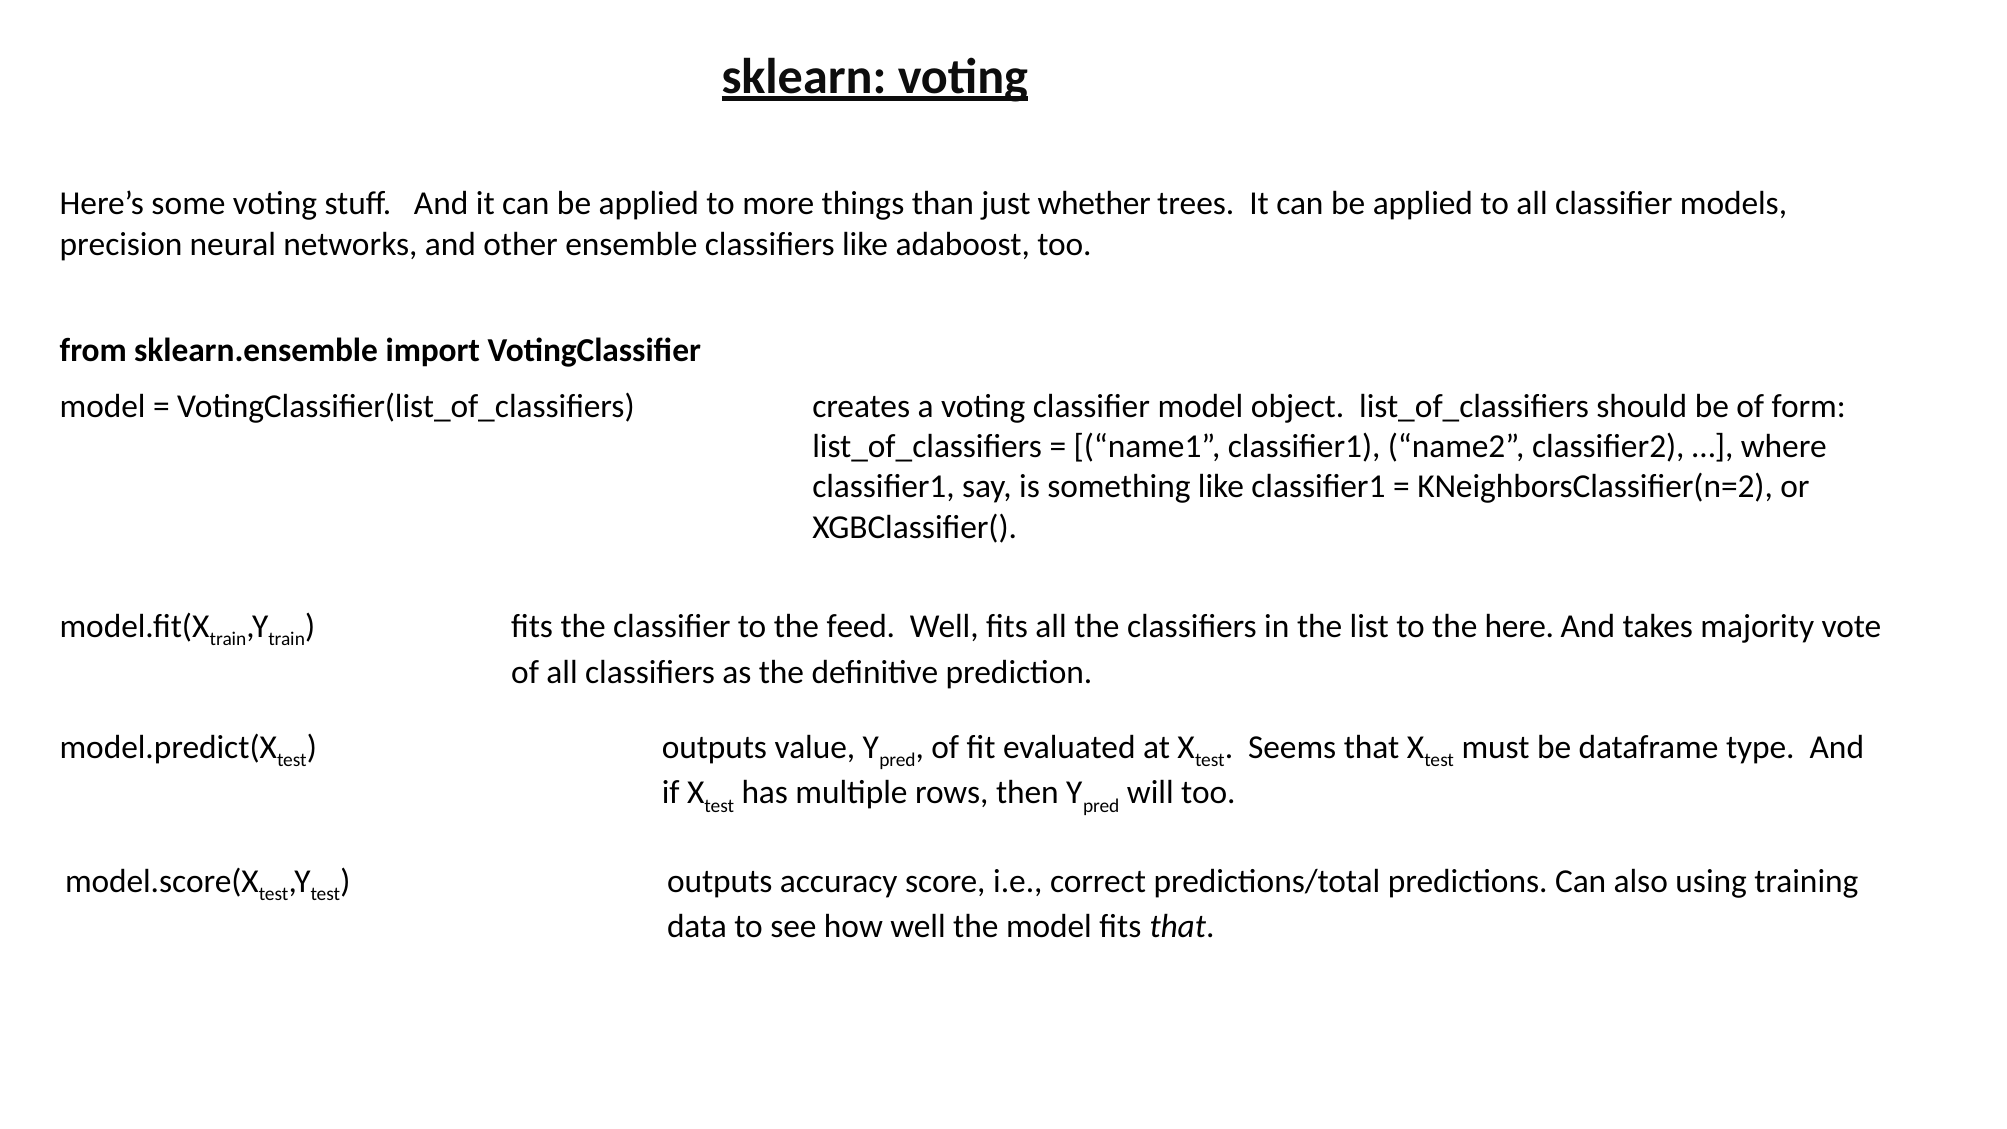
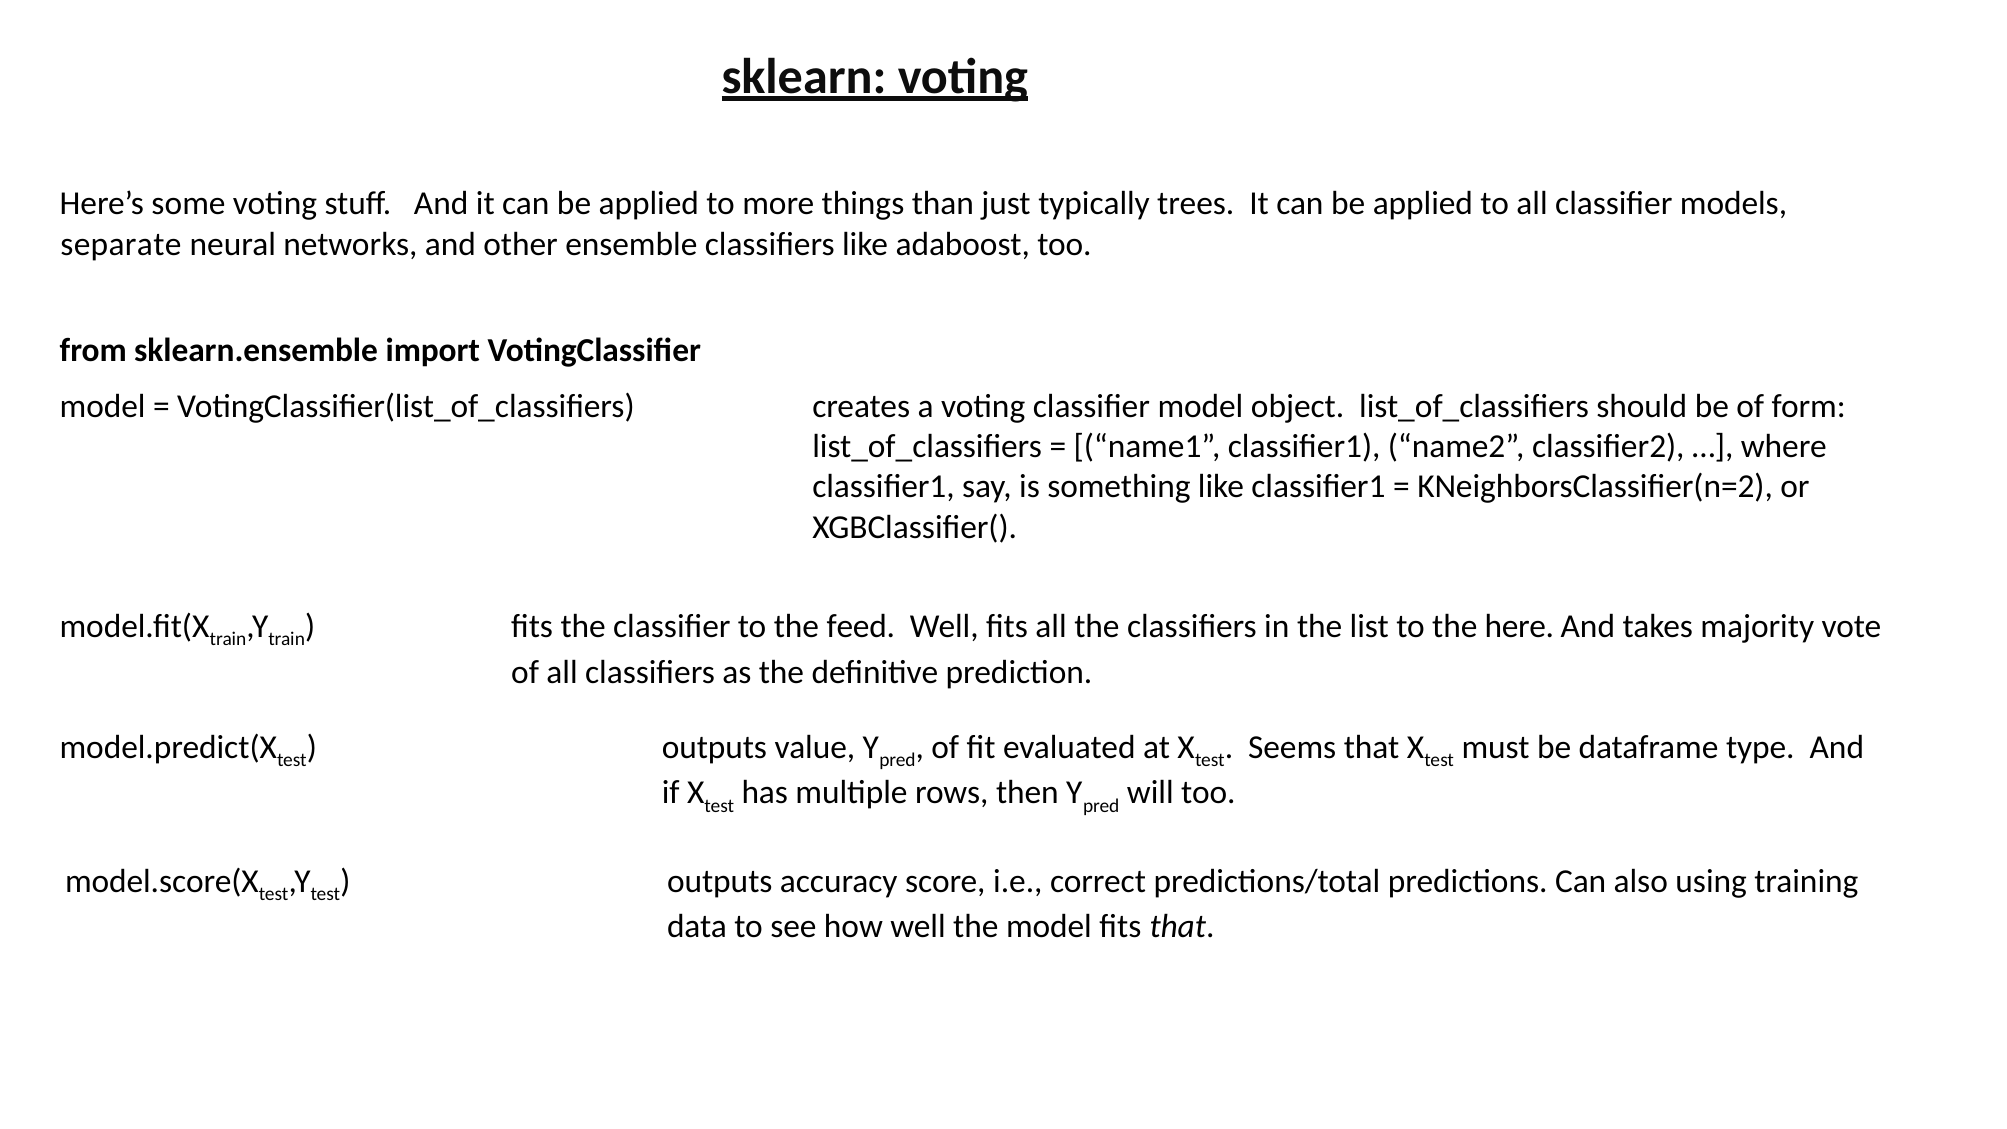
whether: whether -> typically (1094, 204)
precision: precision -> separate (121, 244)
